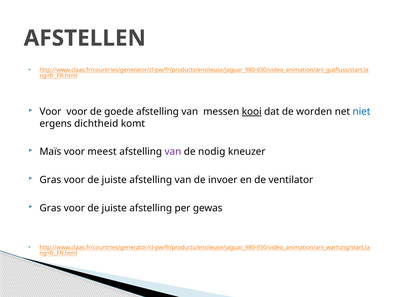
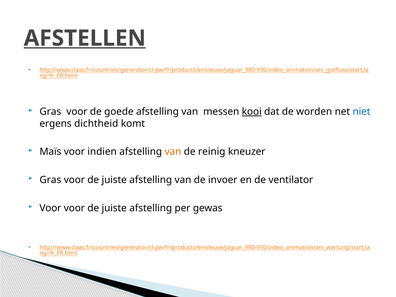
AFSTELLEN underline: none -> present (85, 38)
Voor: Voor -> Gras (50, 112)
meest: meest -> indien (102, 152)
van colour: purple -> orange (173, 152)
nodig: nodig -> reinig (212, 152)
Gras: Gras -> Voor (50, 208)
